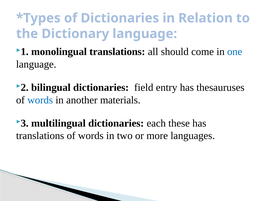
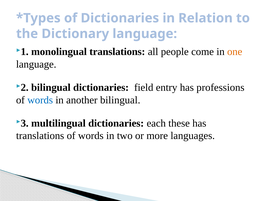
should: should -> people (175, 52)
one colour: blue -> orange (235, 52)
thesauruses: thesauruses -> professions (220, 88)
another materials: materials -> bilingual (120, 100)
